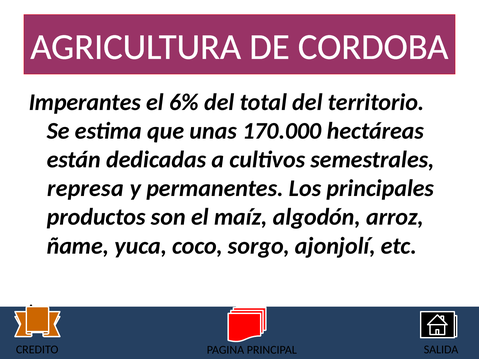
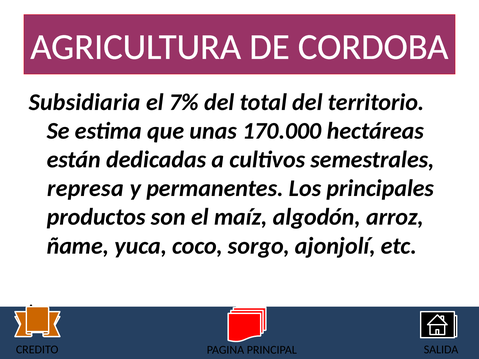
Imperantes: Imperantes -> Subsidiaria (85, 102)
6%: 6% -> 7% (184, 102)
